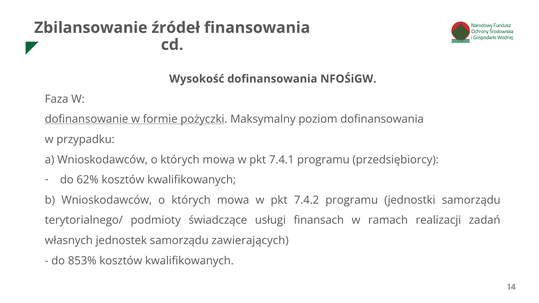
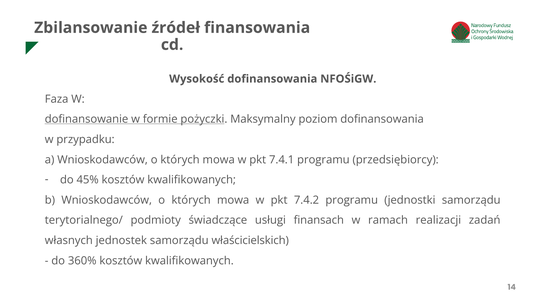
62%: 62% -> 45% (88, 180)
zawierających: zawierających -> właścicielskich (250, 241)
853%: 853% -> 360% (82, 261)
